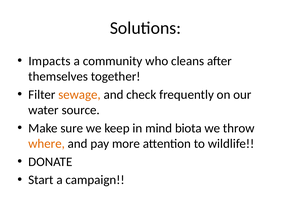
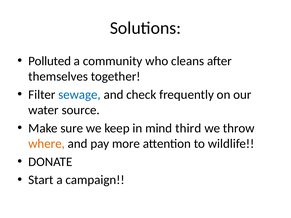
Impacts: Impacts -> Polluted (50, 61)
sewage colour: orange -> blue (80, 95)
biota: biota -> third (188, 128)
